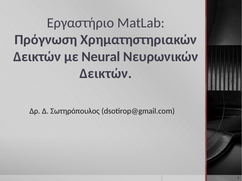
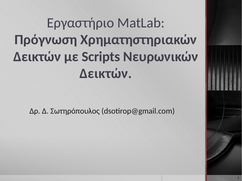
Neural: Neural -> Scripts (101, 57)
